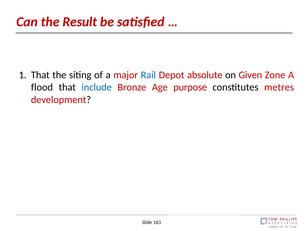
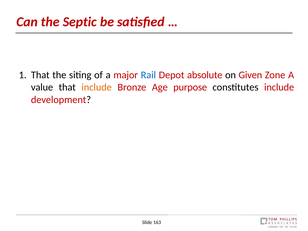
Result: Result -> Septic (80, 22)
flood: flood -> value (42, 87)
include colour: blue -> orange (97, 87)
constitutes metres: metres -> include (279, 87)
